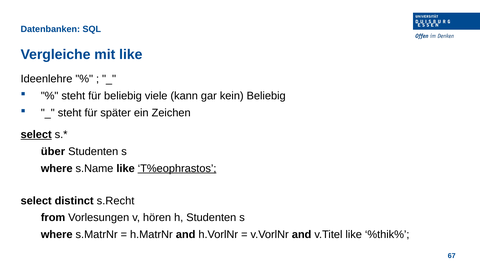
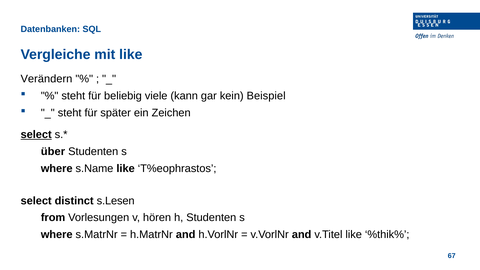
Ideenlehre: Ideenlehre -> Verändern (46, 79)
kein Beliebig: Beliebig -> Beispiel (266, 96)
T%eophrastos underline: present -> none (177, 168)
s.Recht: s.Recht -> s.Lesen (116, 201)
